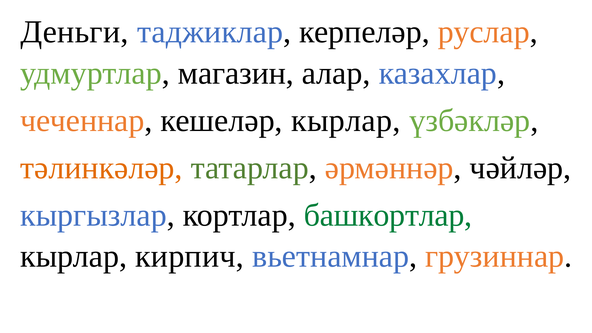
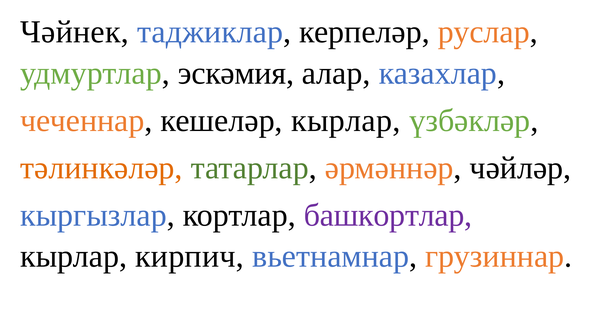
Деньги: Деньги -> Чәйнек (75, 32)
магазин: магазин -> эскәмия (236, 73)
башкортлар colour: green -> purple (388, 215)
